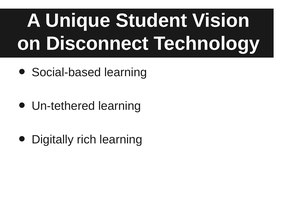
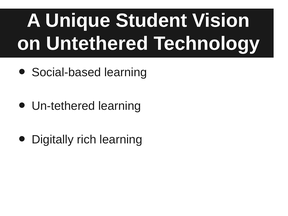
Disconnect: Disconnect -> Untethered (97, 44)
